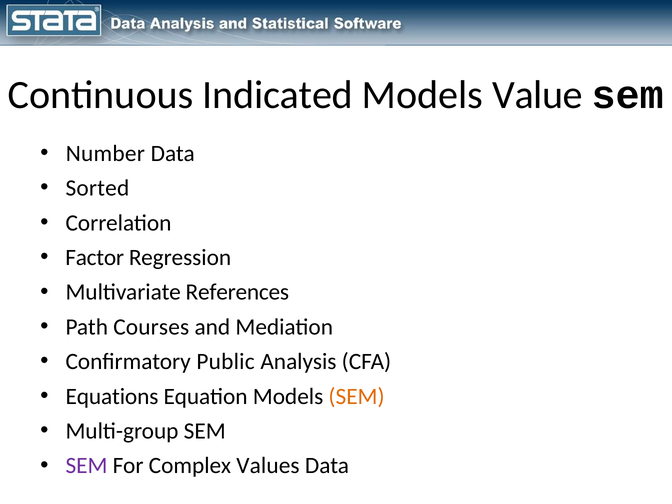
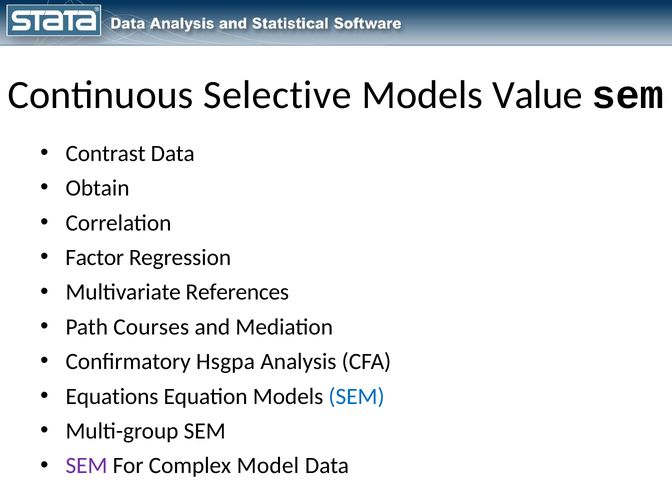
Indicated: Indicated -> Selective (277, 95)
Number: Number -> Contrast (106, 153)
Sorted: Sorted -> Obtain (98, 188)
Public: Public -> Hsgpa (226, 362)
SEM colour: orange -> blue (357, 396)
Values: Values -> Model (268, 466)
